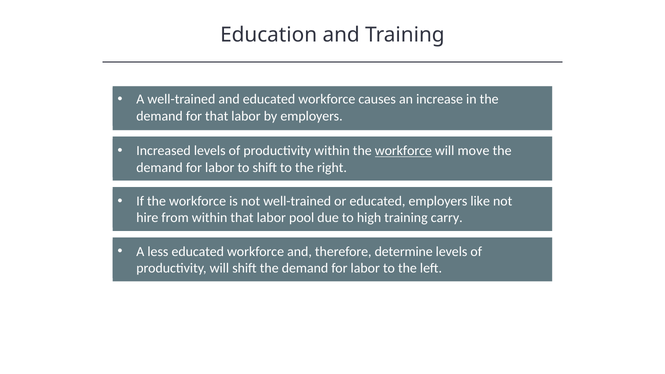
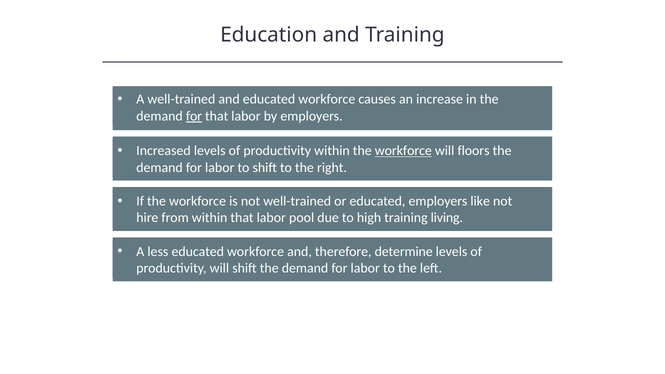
for underline: none -> present (194, 116)
move: move -> floors (474, 151)
carry: carry -> living (447, 218)
